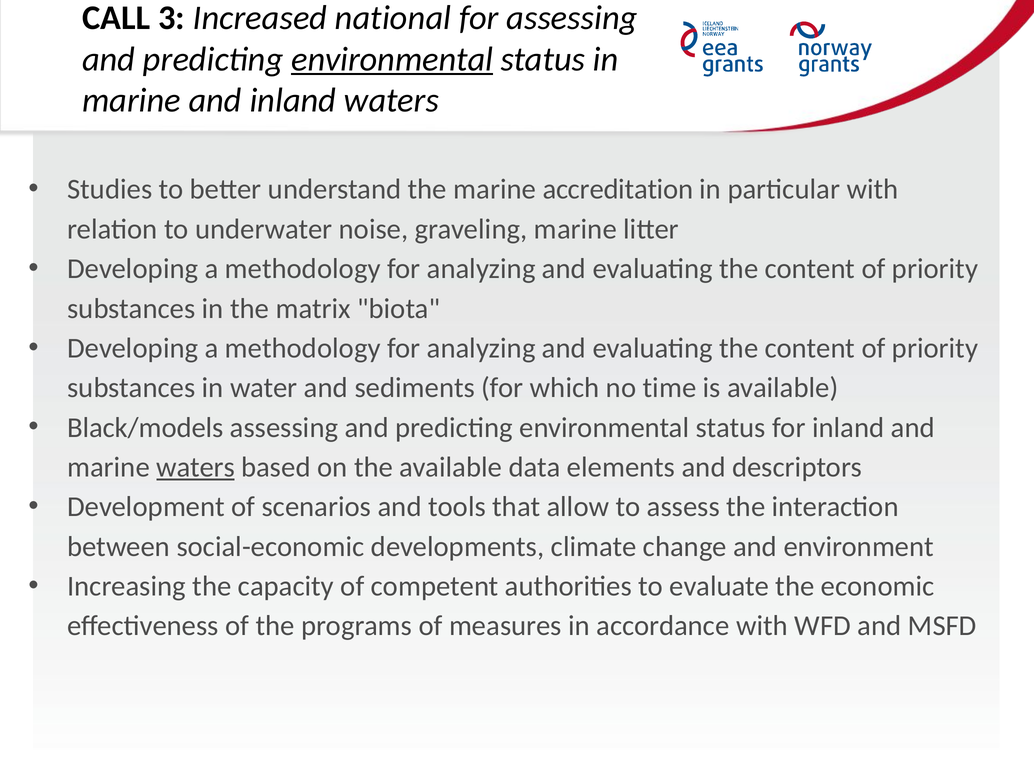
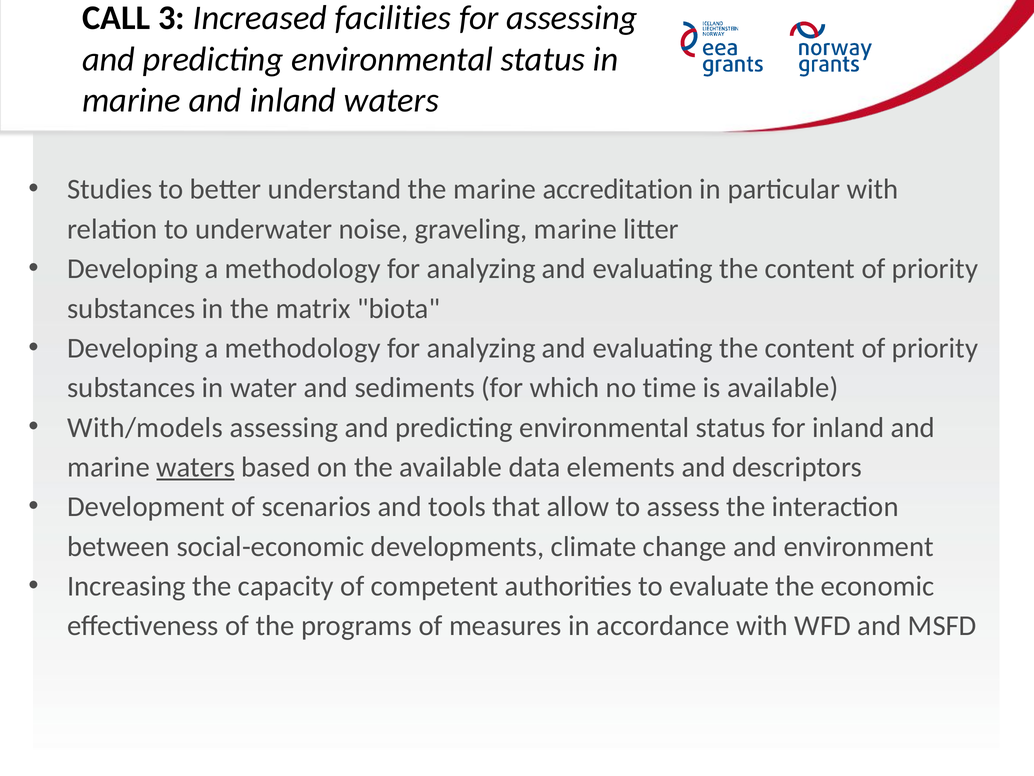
national: national -> facilities (393, 18)
environmental underline: present -> none (392, 59)
Black/models: Black/models -> With/models (145, 427)
